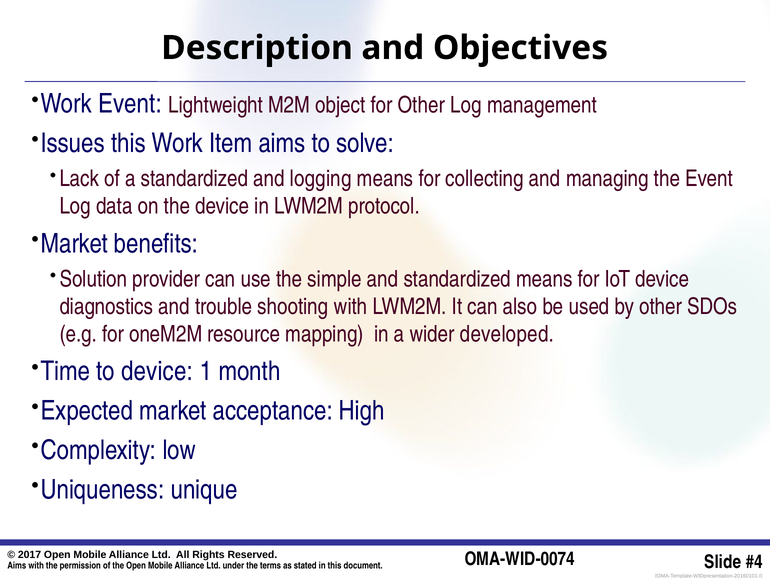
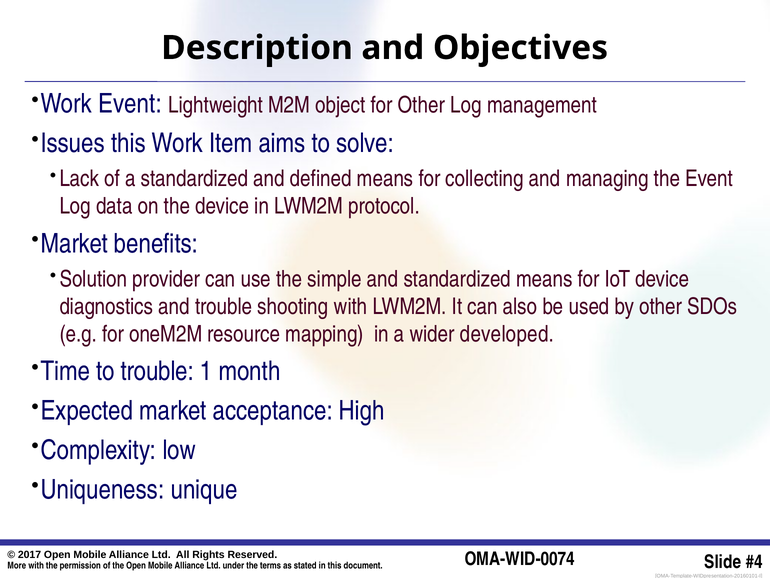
logging: logging -> defined (321, 179)
to device: device -> trouble (157, 371)
Aims: Aims -> More (17, 565)
